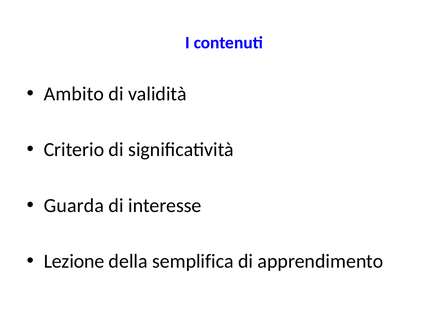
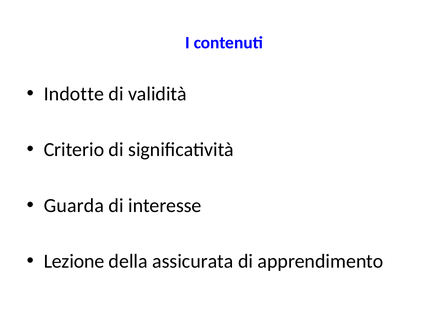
Ambito: Ambito -> Indotte (74, 94)
semplifica: semplifica -> assicurata (193, 261)
